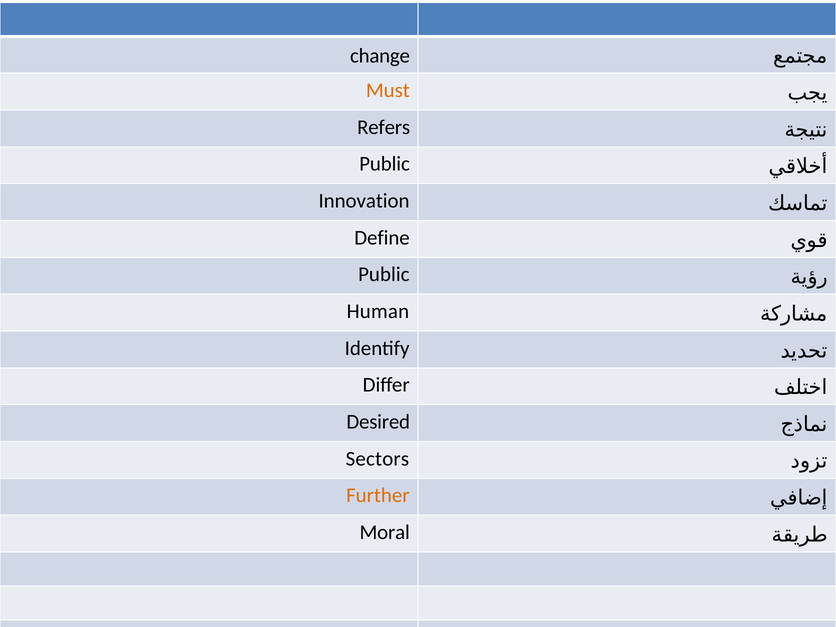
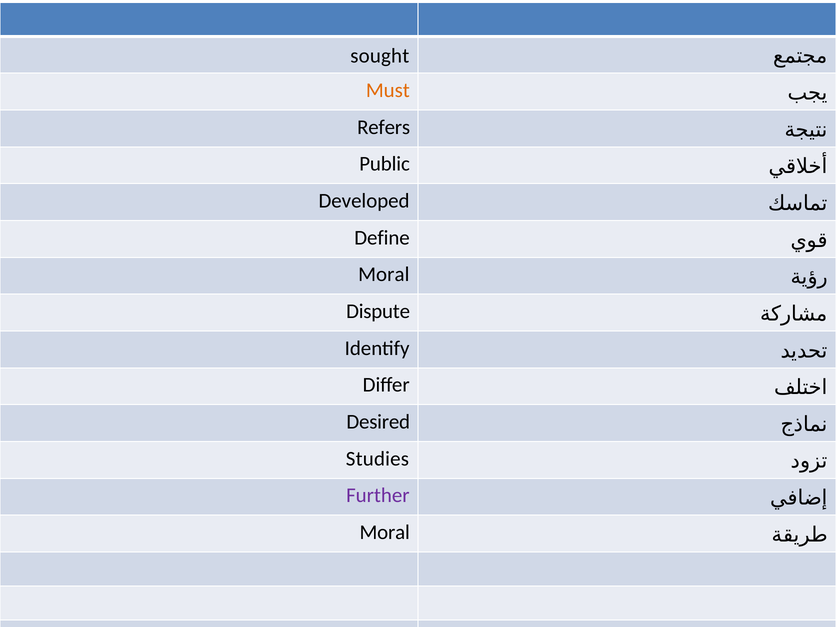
change: change -> sought (380, 56)
Innovation: Innovation -> Developed (364, 201)
Public: Public -> Moral (384, 275)
Human: Human -> Dispute (378, 311)
Sectors: Sectors -> Studies (377, 459)
Further colour: orange -> purple (378, 496)
